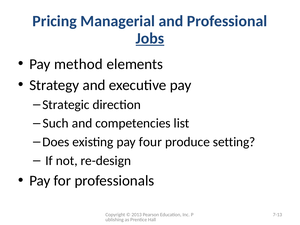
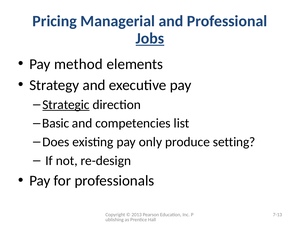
Strategic underline: none -> present (66, 105)
Such: Such -> Basic (56, 123)
four: four -> only (150, 142)
